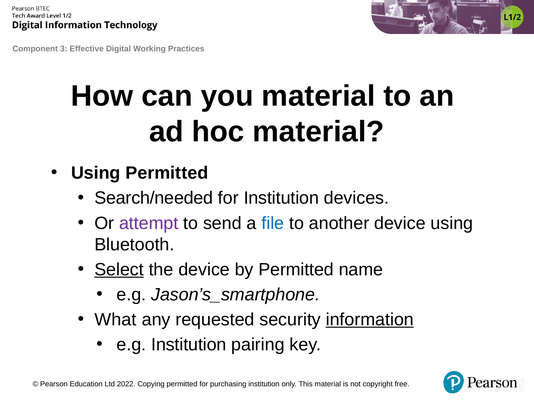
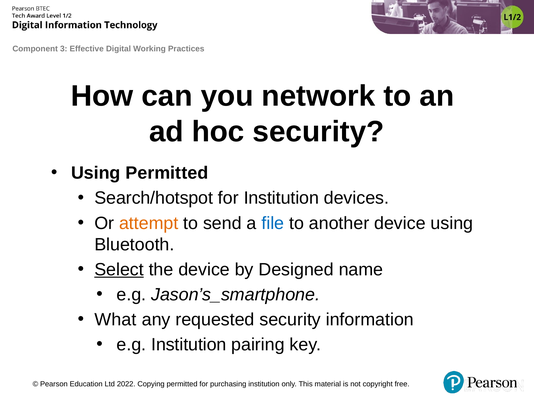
you material: material -> network (318, 96)
hoc material: material -> security (318, 132)
Search/needed: Search/needed -> Search/hotspot (154, 198)
attempt colour: purple -> orange (149, 223)
by Permitted: Permitted -> Designed (296, 270)
information underline: present -> none (370, 320)
